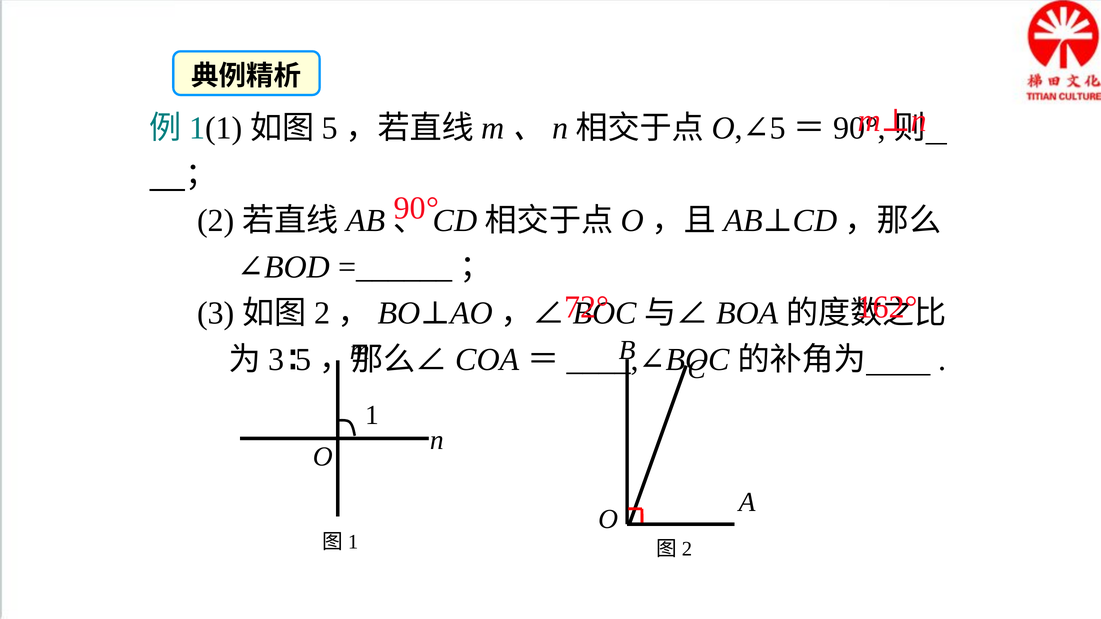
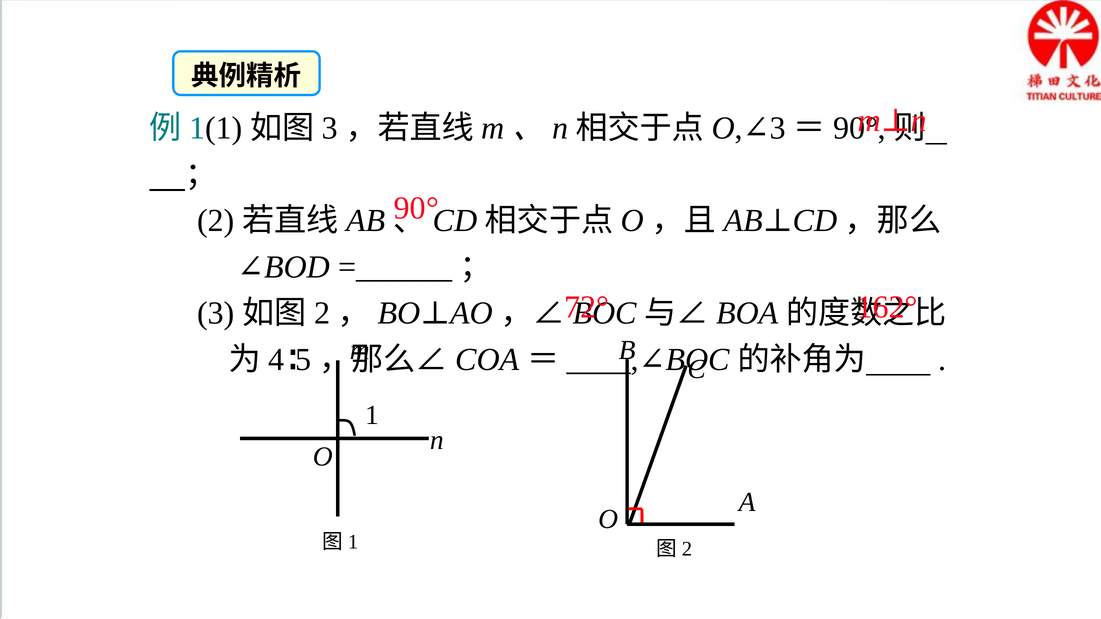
5: 5 -> 3 (330, 128)
O 5: 5 -> 3 (778, 128)
3: 3 -> 4 (277, 360)
